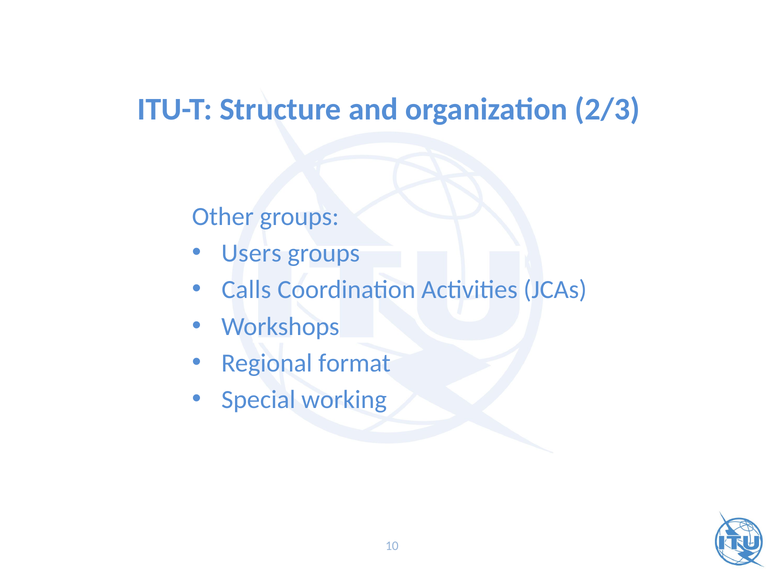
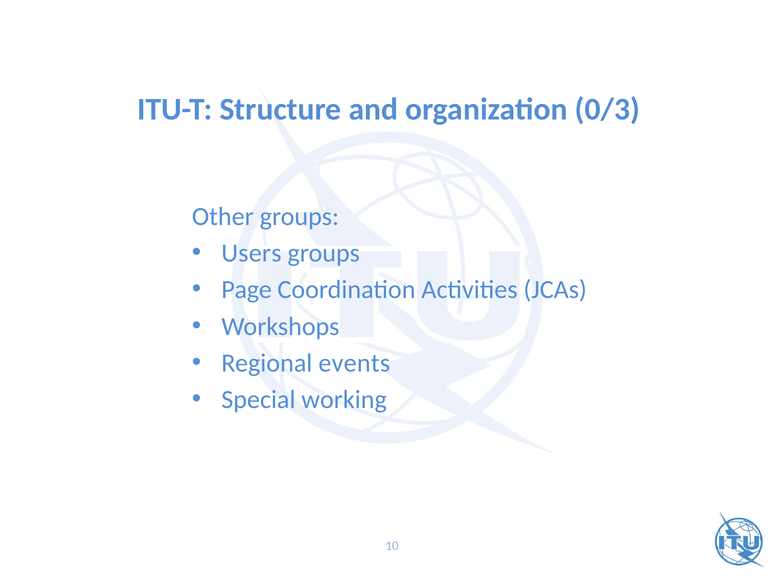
2/3: 2/3 -> 0/3 (607, 109)
Calls: Calls -> Page (247, 290)
format: format -> events (354, 363)
